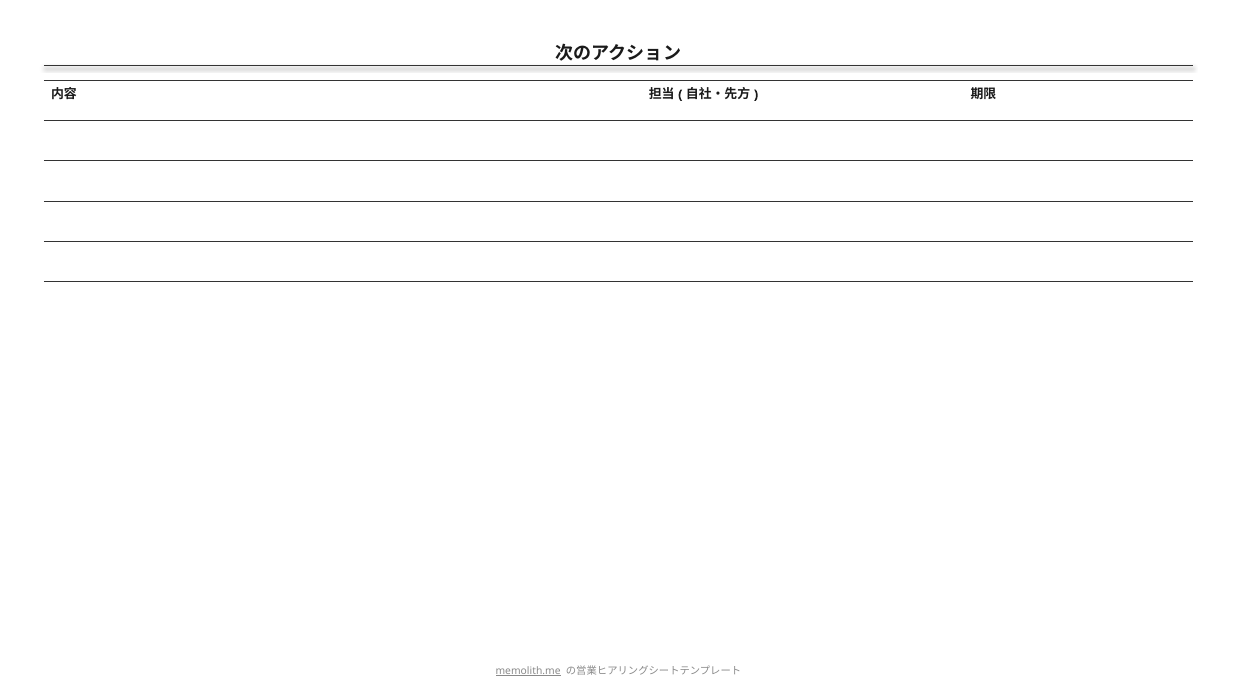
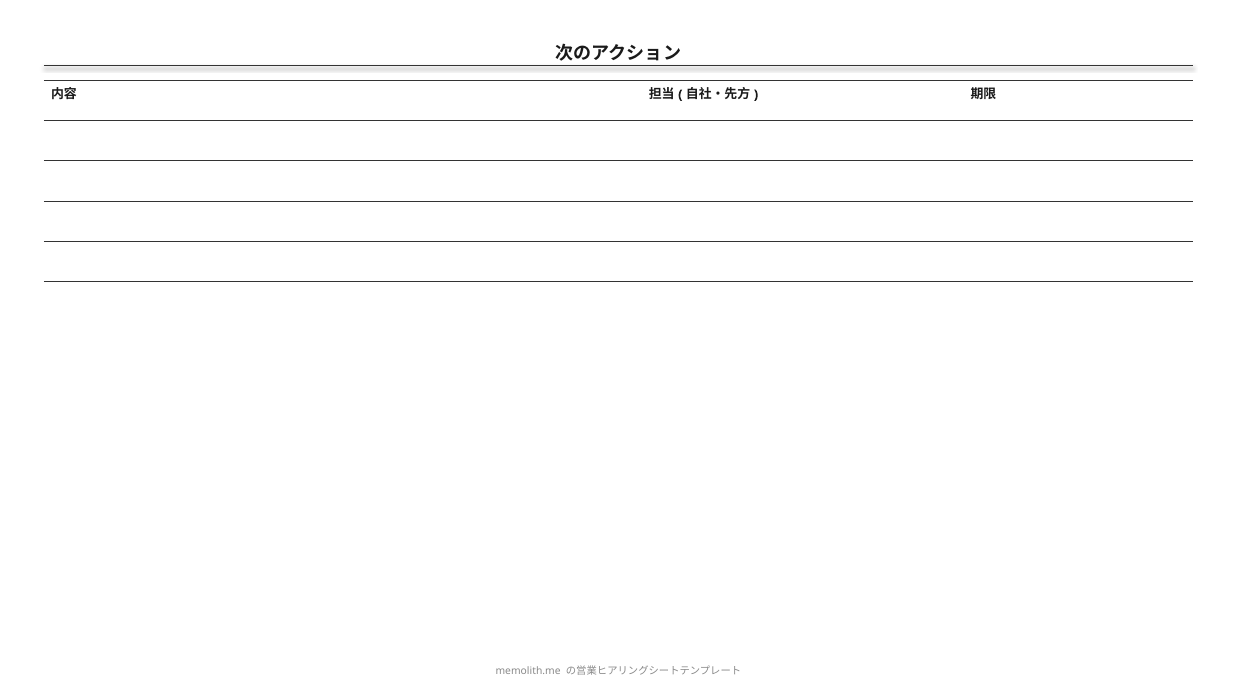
memolith.me underline: present -> none (528, 671)
